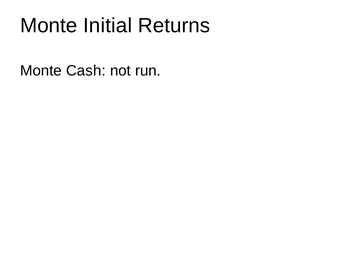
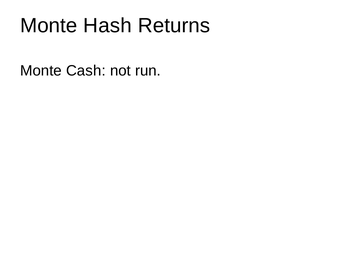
Initial: Initial -> Hash (108, 26)
